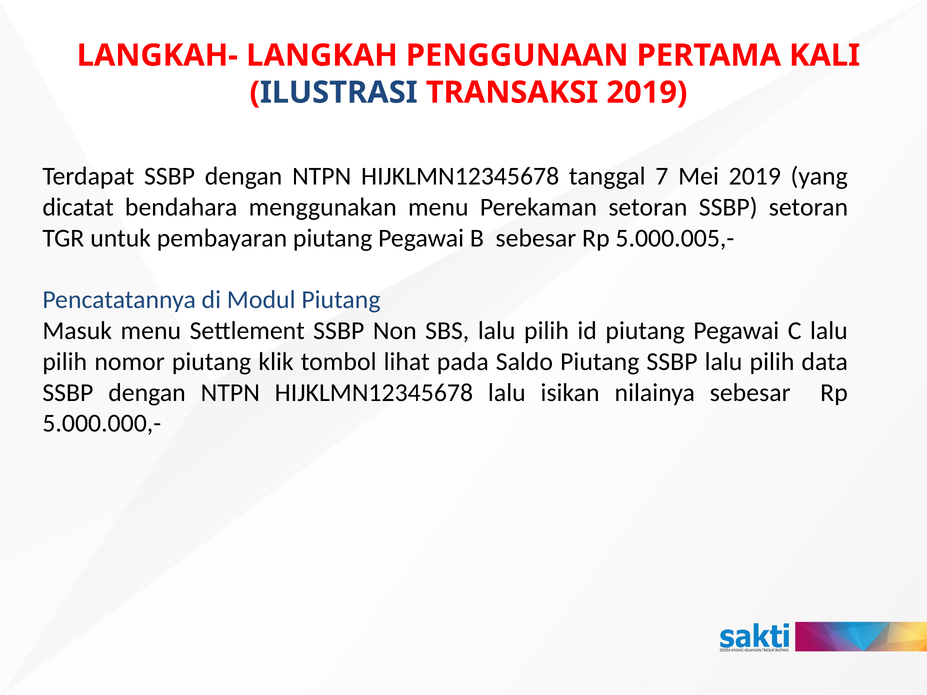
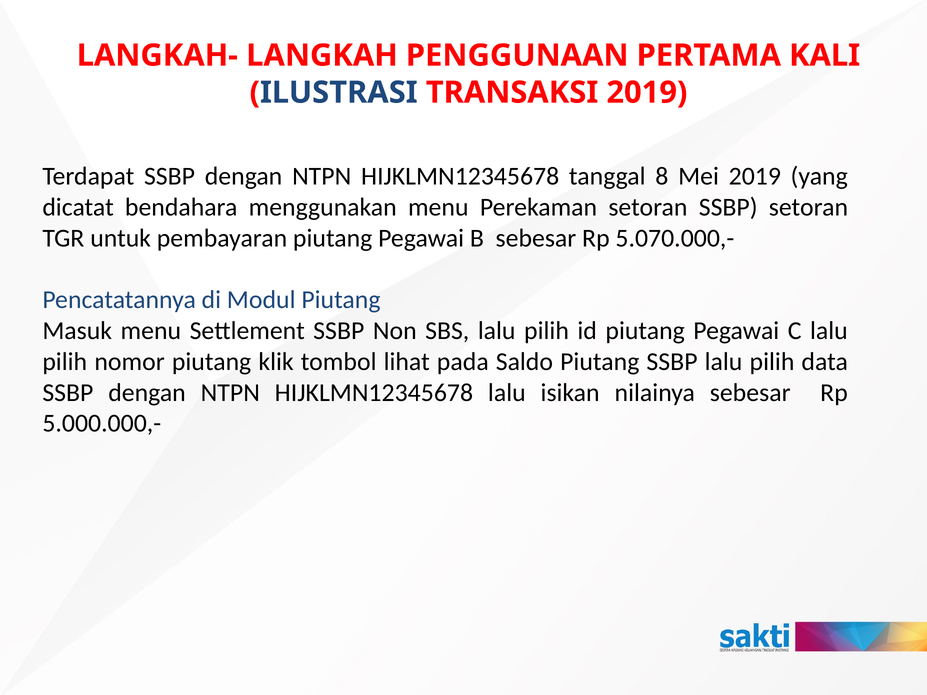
7: 7 -> 8 (662, 176)
5.000.005,-: 5.000.005,- -> 5.070.000,- (675, 238)
